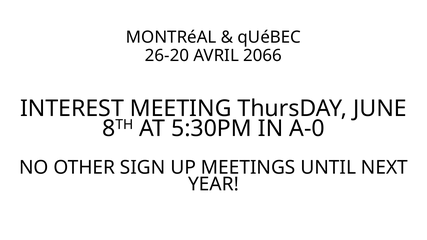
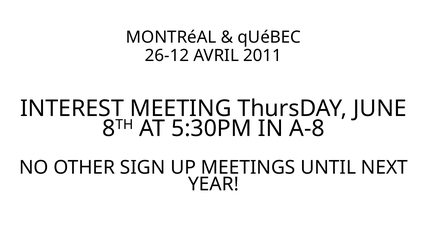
26-20: 26-20 -> 26-12 (167, 56)
2066: 2066 -> 2011 (263, 56)
A-0: A-0 -> A-8 (307, 129)
